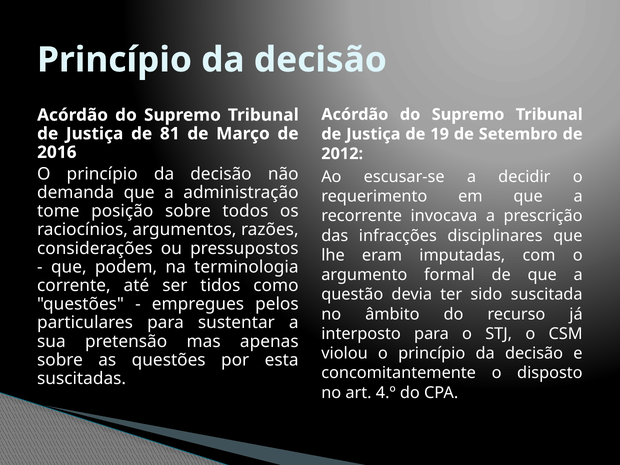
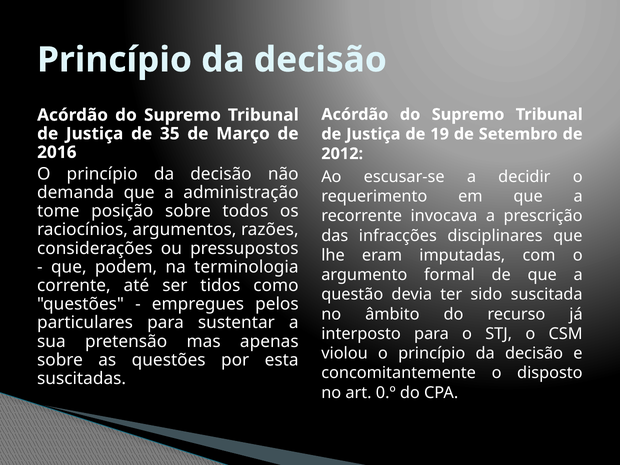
81: 81 -> 35 (170, 134)
4.º: 4.º -> 0.º (386, 393)
